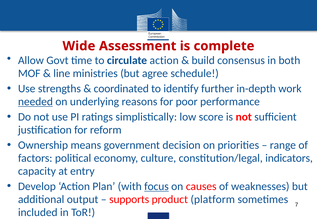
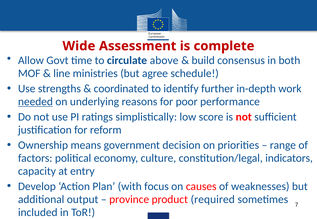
circulate action: action -> above (164, 61)
focus underline: present -> none (156, 187)
supports: supports -> province (129, 200)
platform: platform -> required (213, 200)
